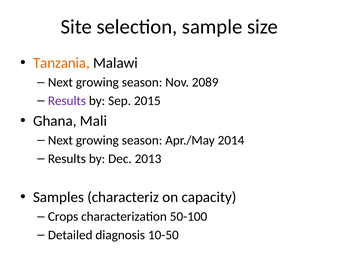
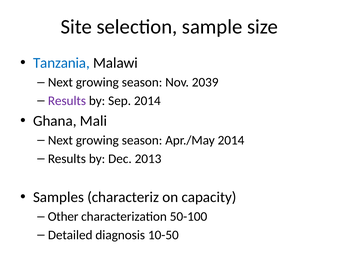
Tanzania colour: orange -> blue (61, 63)
2089: 2089 -> 2039 (205, 82)
Sep 2015: 2015 -> 2014 (147, 101)
Crops: Crops -> Other (63, 217)
